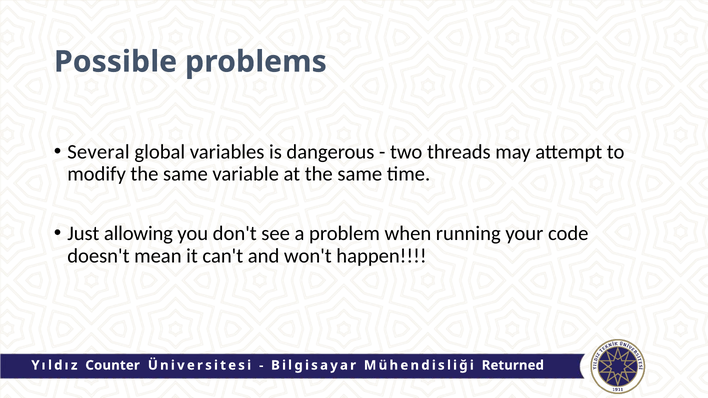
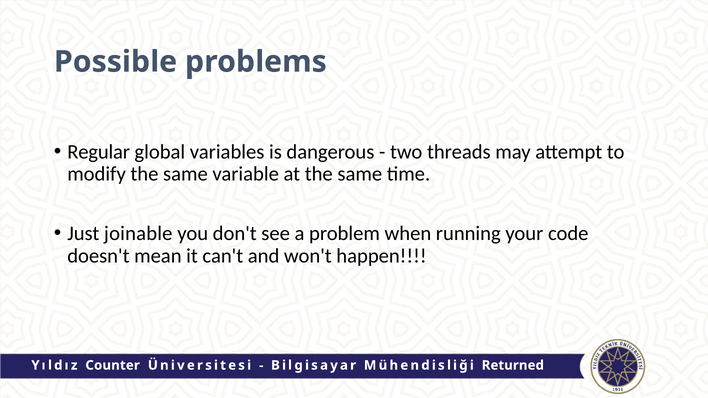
Several: Several -> Regular (99, 152)
allowing: allowing -> joinable (138, 234)
